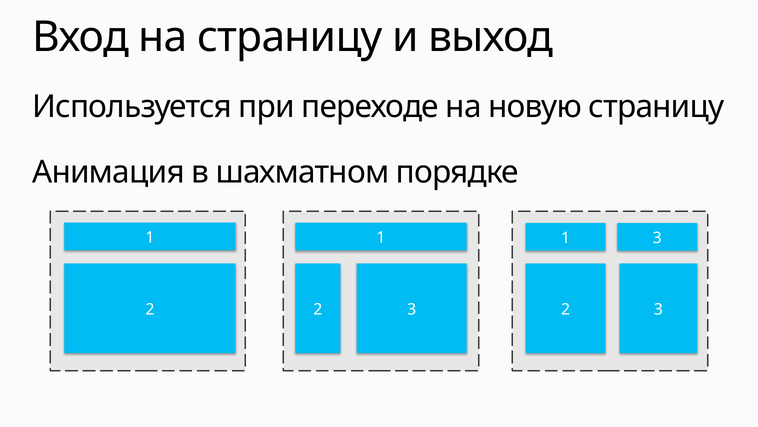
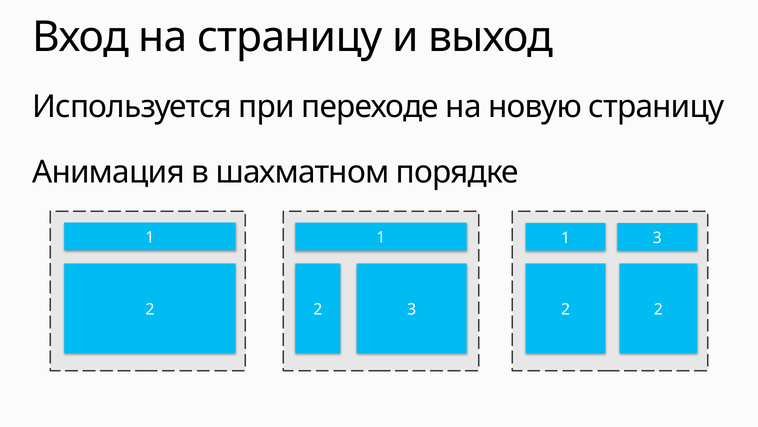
3 3: 3 -> 2 (658, 309)
